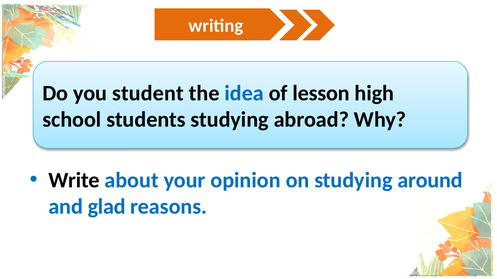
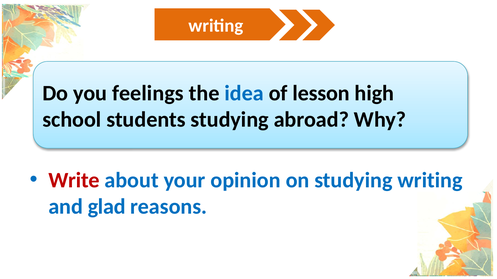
student: student -> feelings (148, 93)
Write colour: black -> red (74, 181)
studying around: around -> writing (430, 181)
